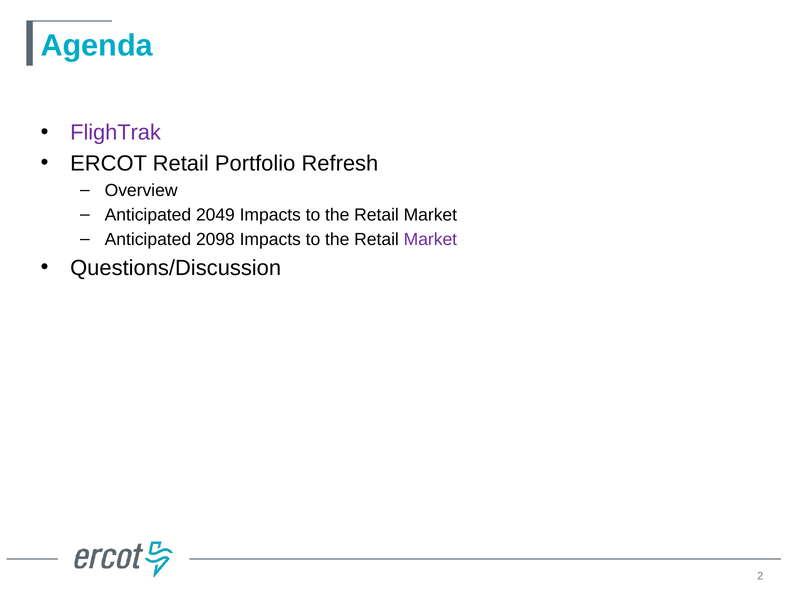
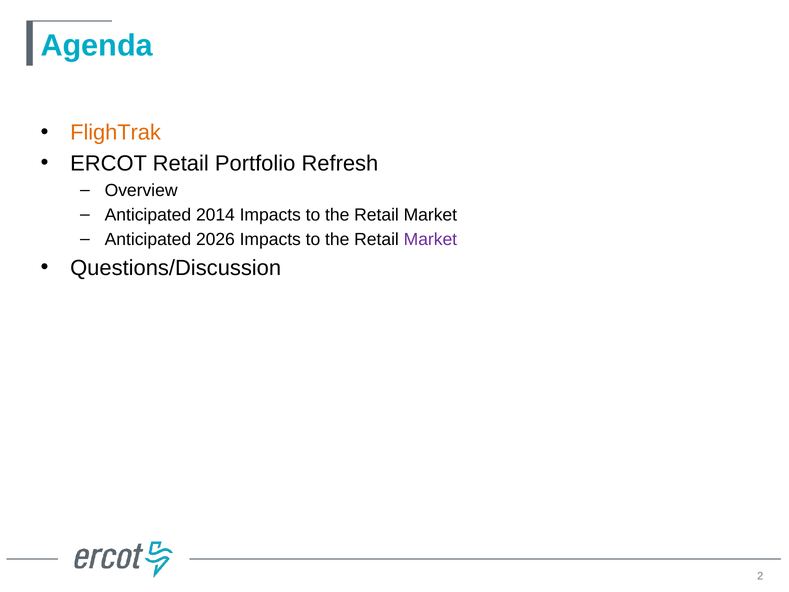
FlighTrak colour: purple -> orange (116, 133)
2049: 2049 -> 2014 (215, 215)
2098: 2098 -> 2026 (215, 239)
